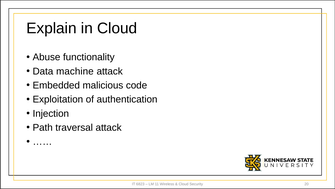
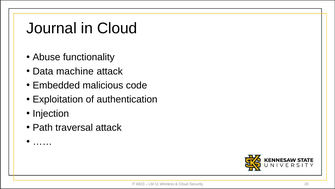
Explain: Explain -> Journal (52, 28)
